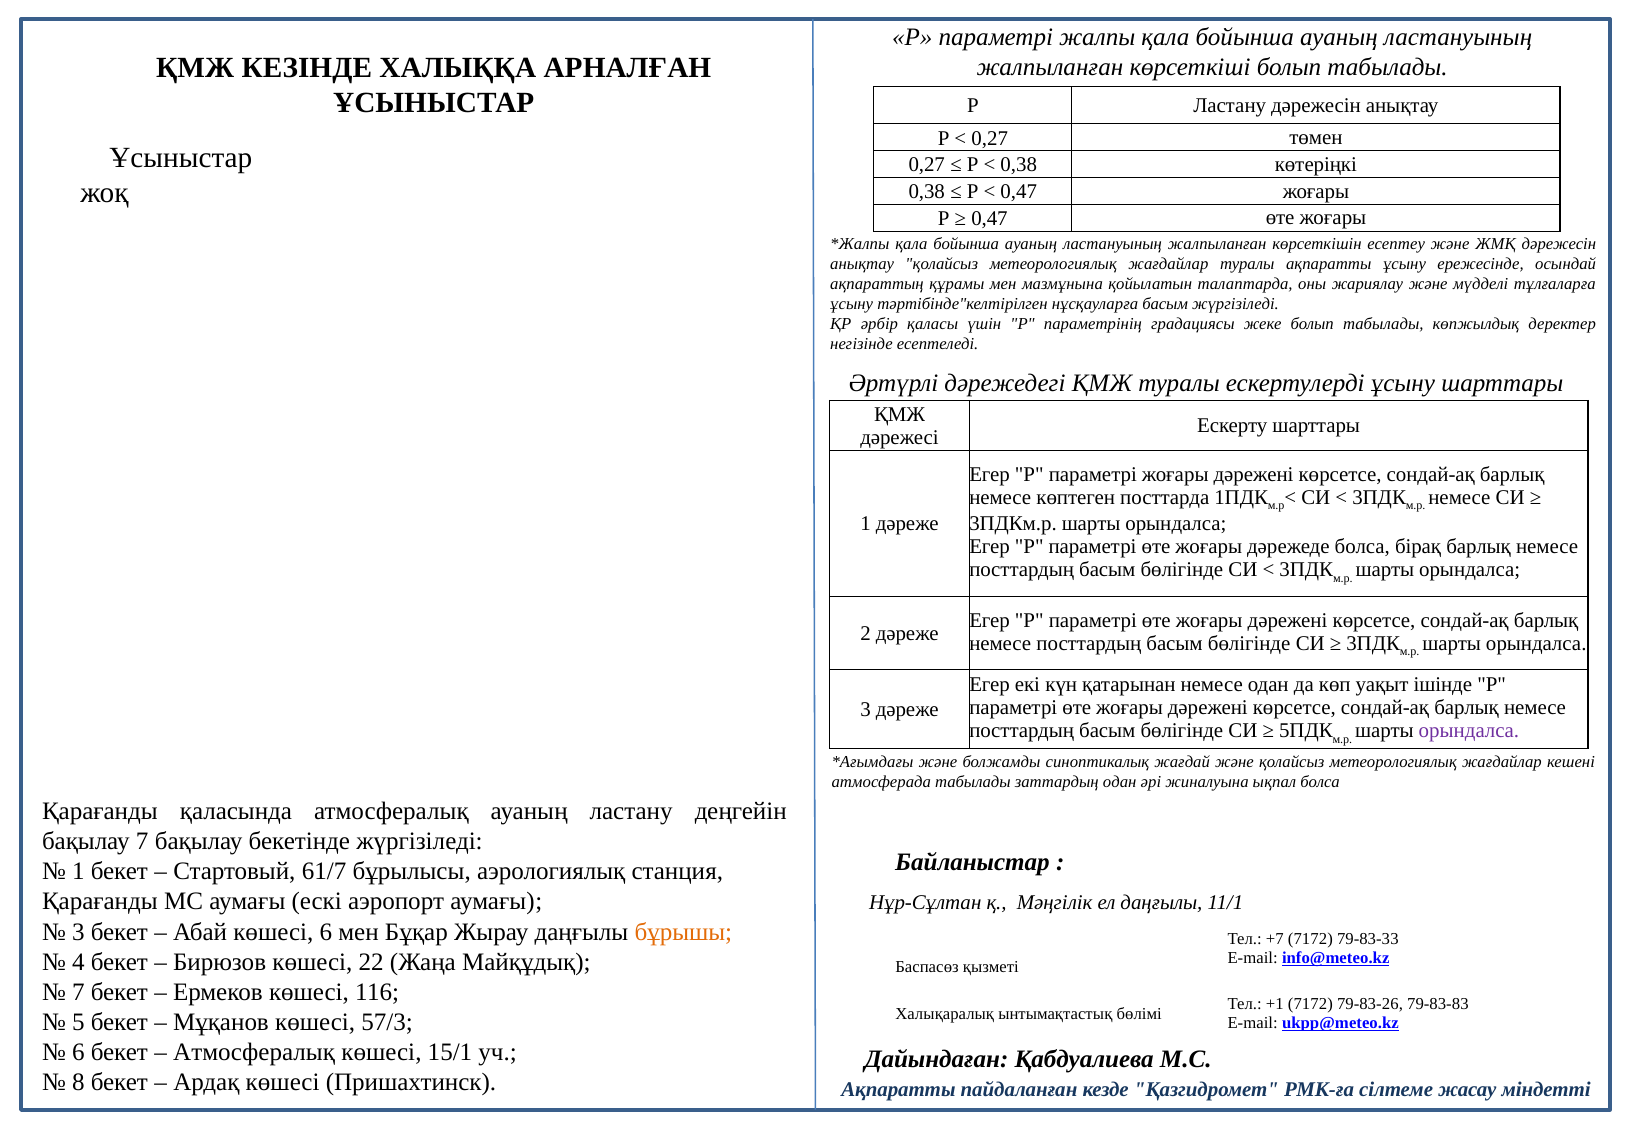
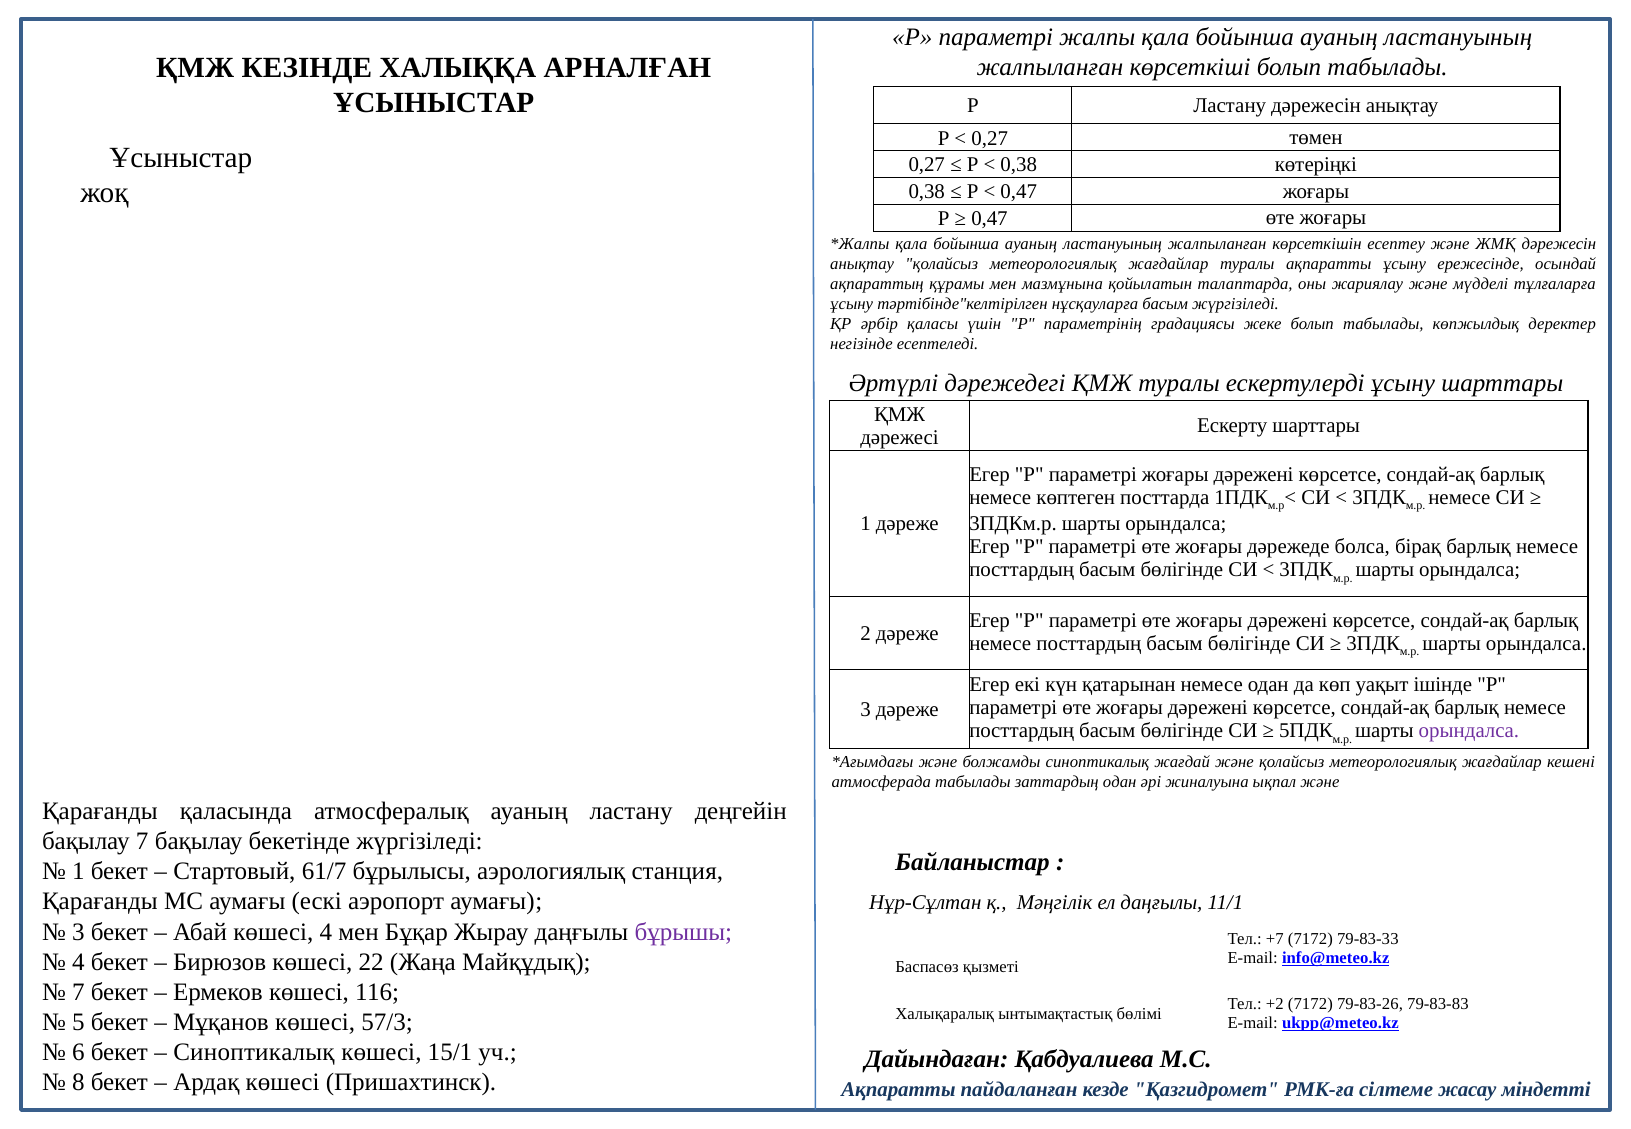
ықпал болса: болса -> және (1320, 782)
көшесі 6: 6 -> 4 (326, 932)
бұрышы colour: orange -> purple (683, 932)
+1: +1 -> +2 (1275, 1005)
Атмосфералық: Атмосфералық -> Синоптикалық (254, 1052)
